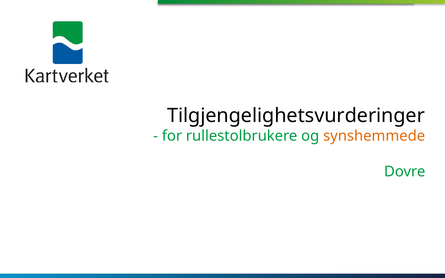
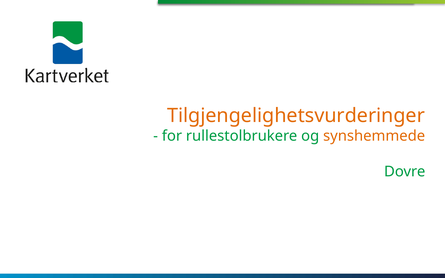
Tilgjengelighetsvurderinger colour: black -> orange (296, 116)
